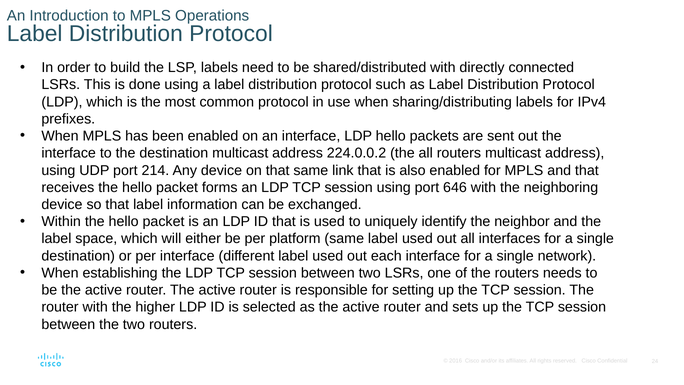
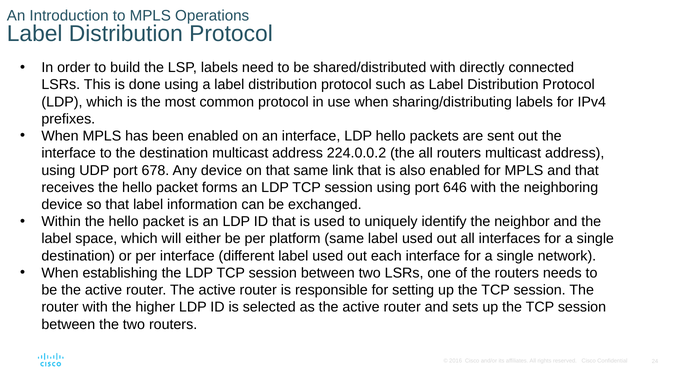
214: 214 -> 678 (155, 170)
